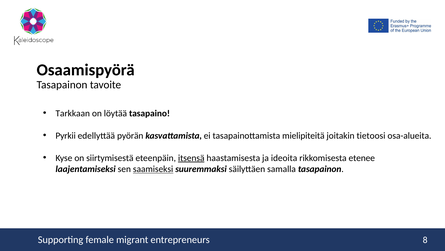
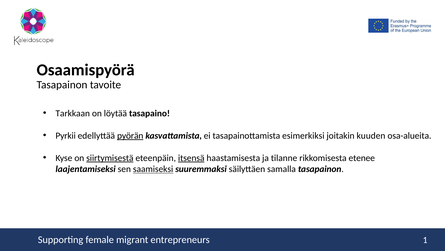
pyörän underline: none -> present (130, 135)
mielipiteitä: mielipiteitä -> esimerkiksi (303, 135)
tietoosi: tietoosi -> kuuden (371, 135)
siirtymisestä underline: none -> present (110, 158)
ideoita: ideoita -> tilanne (284, 158)
8: 8 -> 1 (425, 240)
